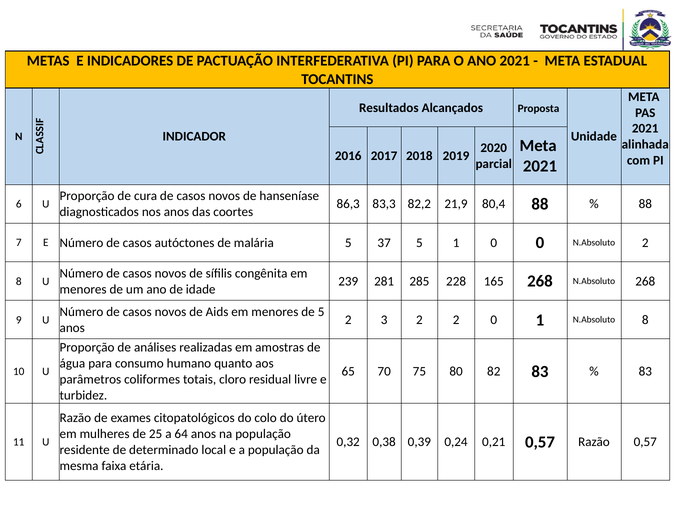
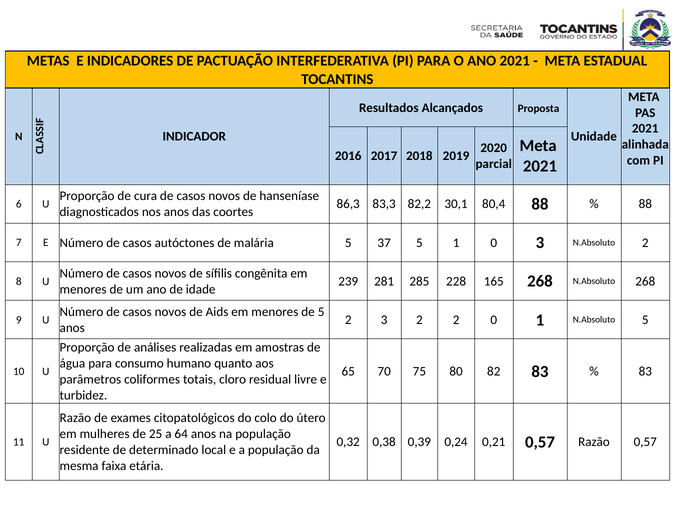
21,9: 21,9 -> 30,1 (456, 204)
0 0: 0 -> 3 (540, 243)
N.Absoluto 8: 8 -> 5 (645, 320)
